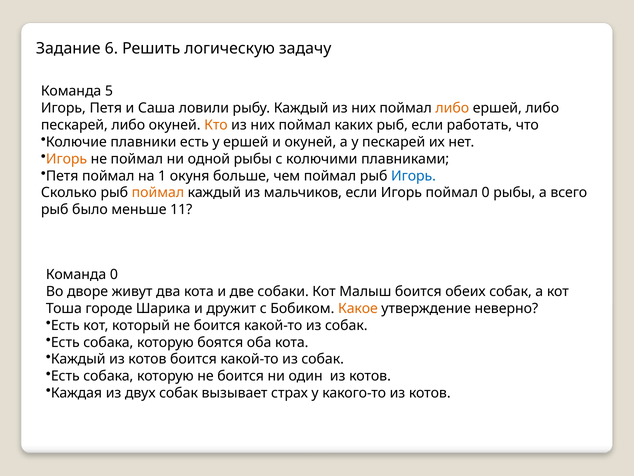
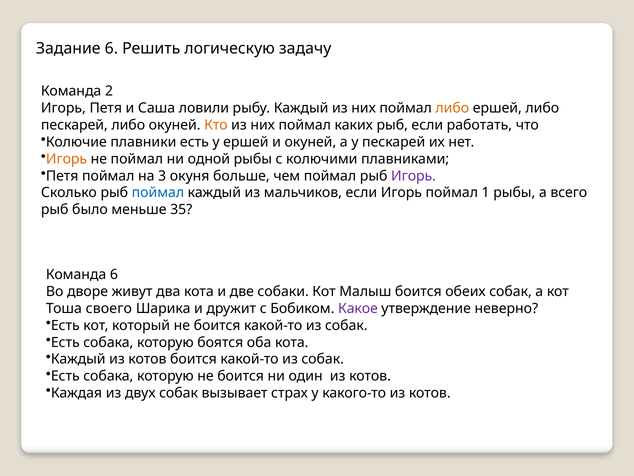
5: 5 -> 2 (109, 91)
1: 1 -> 3 (162, 176)
Игорь colour: blue -> purple (414, 176)
поймал colour: orange -> blue (158, 193)
поймал 0: 0 -> 1 (486, 193)
11: 11 -> 35 (181, 209)
Команда 0: 0 -> 6 (114, 274)
городе: городе -> своего (109, 308)
Какое colour: orange -> purple (358, 308)
